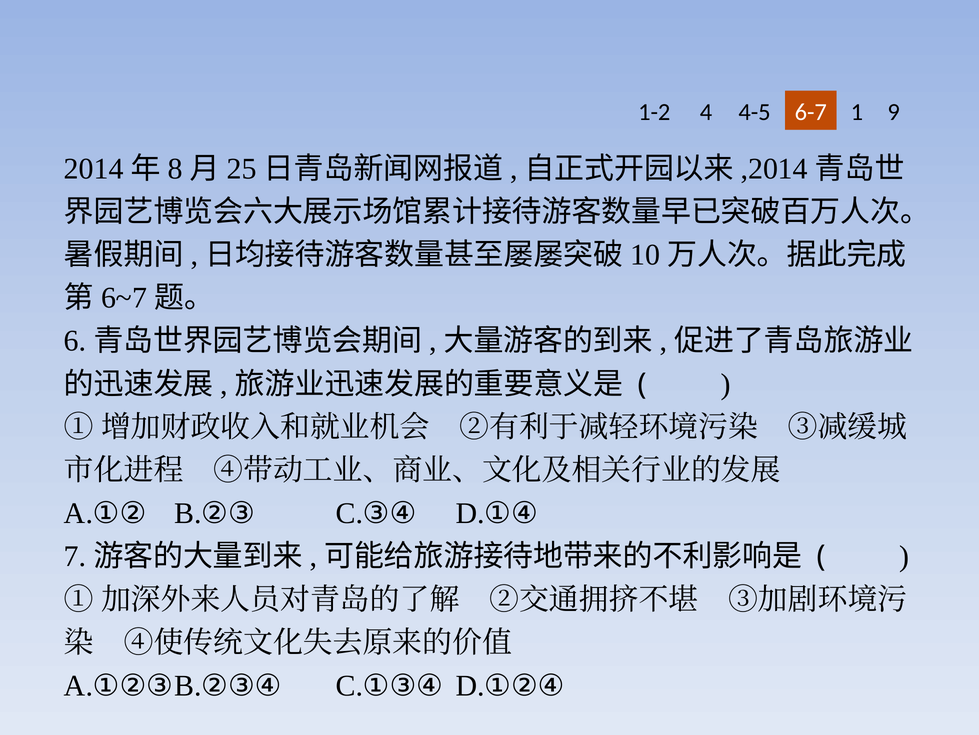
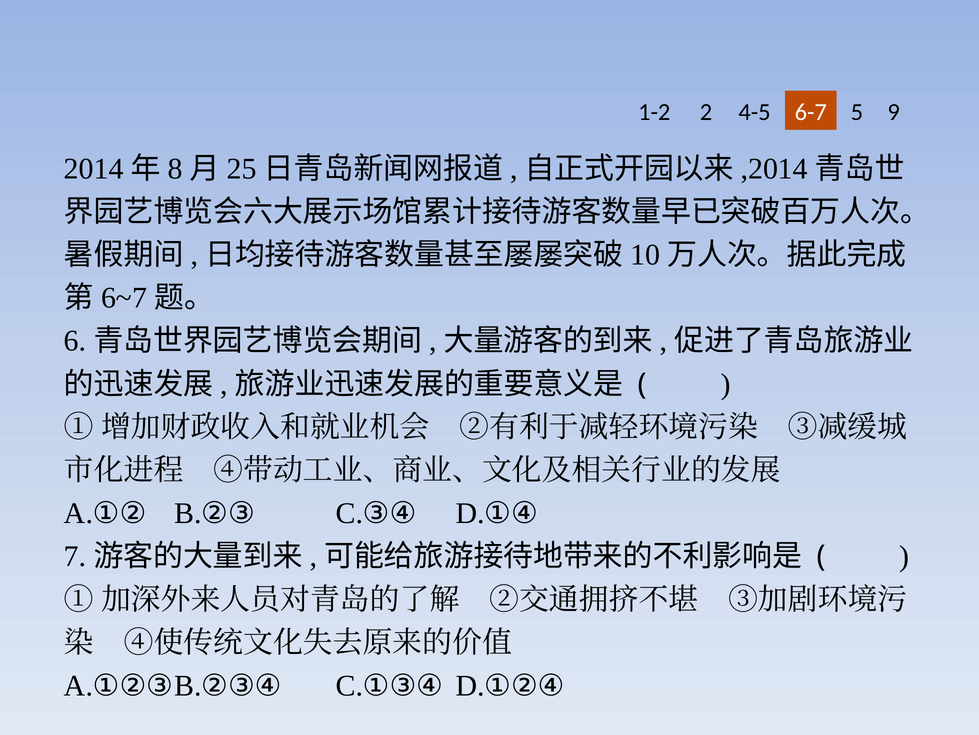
4: 4 -> 2 (706, 112)
1: 1 -> 5 (857, 112)
